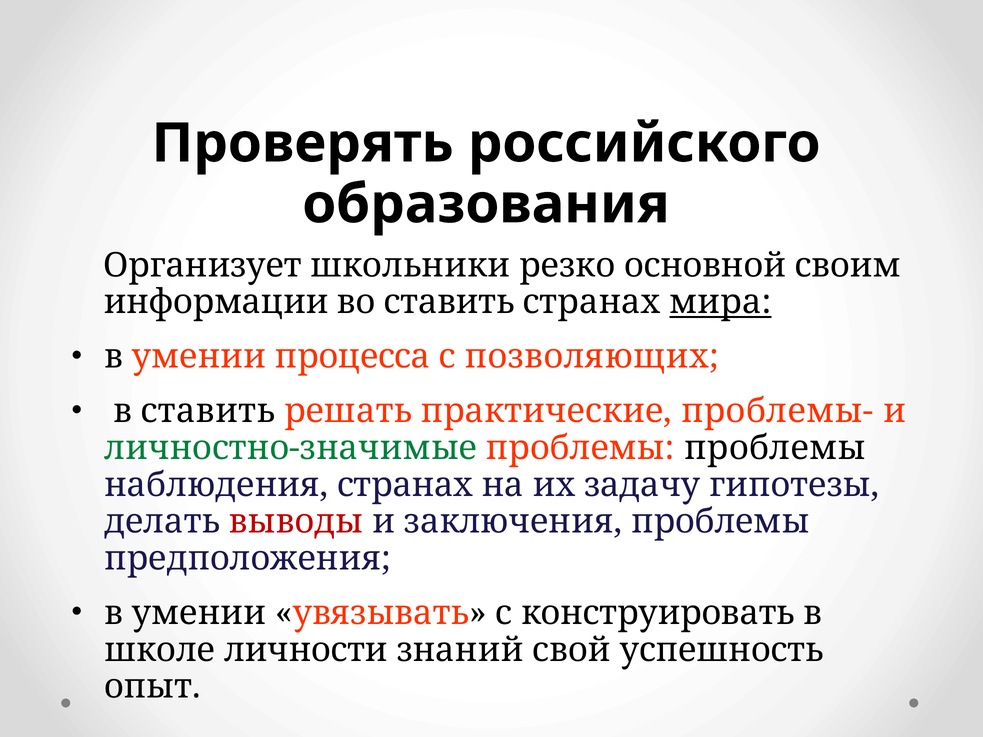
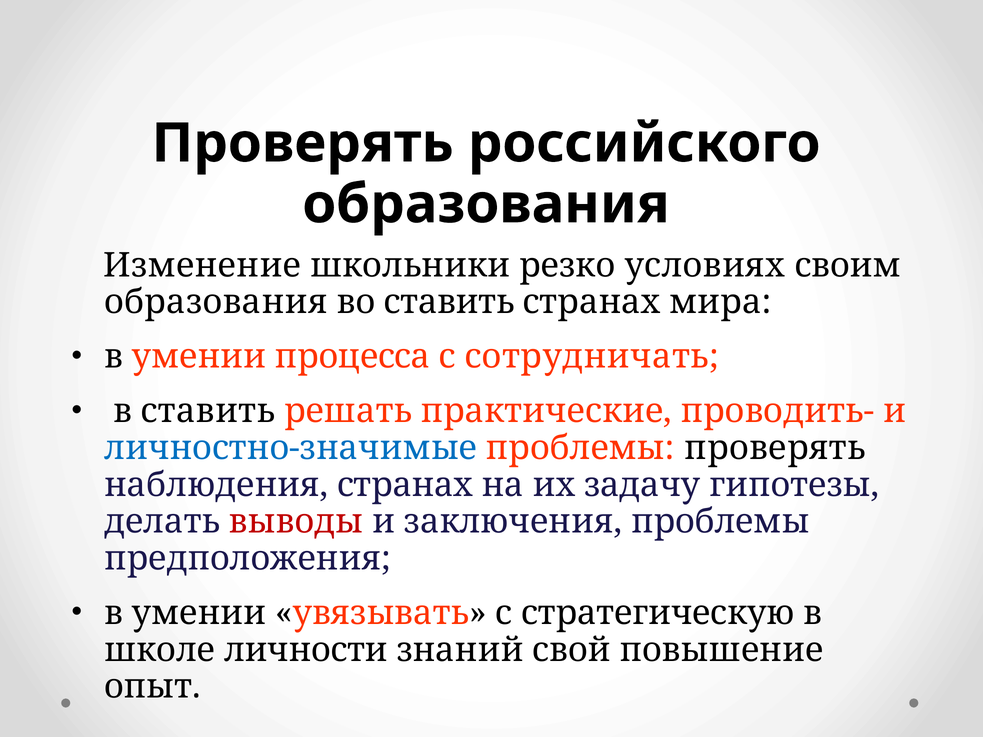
Организует: Организует -> Изменение (202, 265)
основной: основной -> условиях (705, 265)
информации: информации -> образования (216, 302)
мира underline: present -> none (720, 302)
позволяющих: позволяющих -> сотрудничать (592, 357)
проблемы-: проблемы- -> проводить- (777, 411)
личностно-значимые colour: green -> blue (291, 448)
проблемы проблемы: проблемы -> проверять (775, 448)
конструировать: конструировать -> стратегическую (658, 613)
успешность: успешность -> повышение (722, 650)
